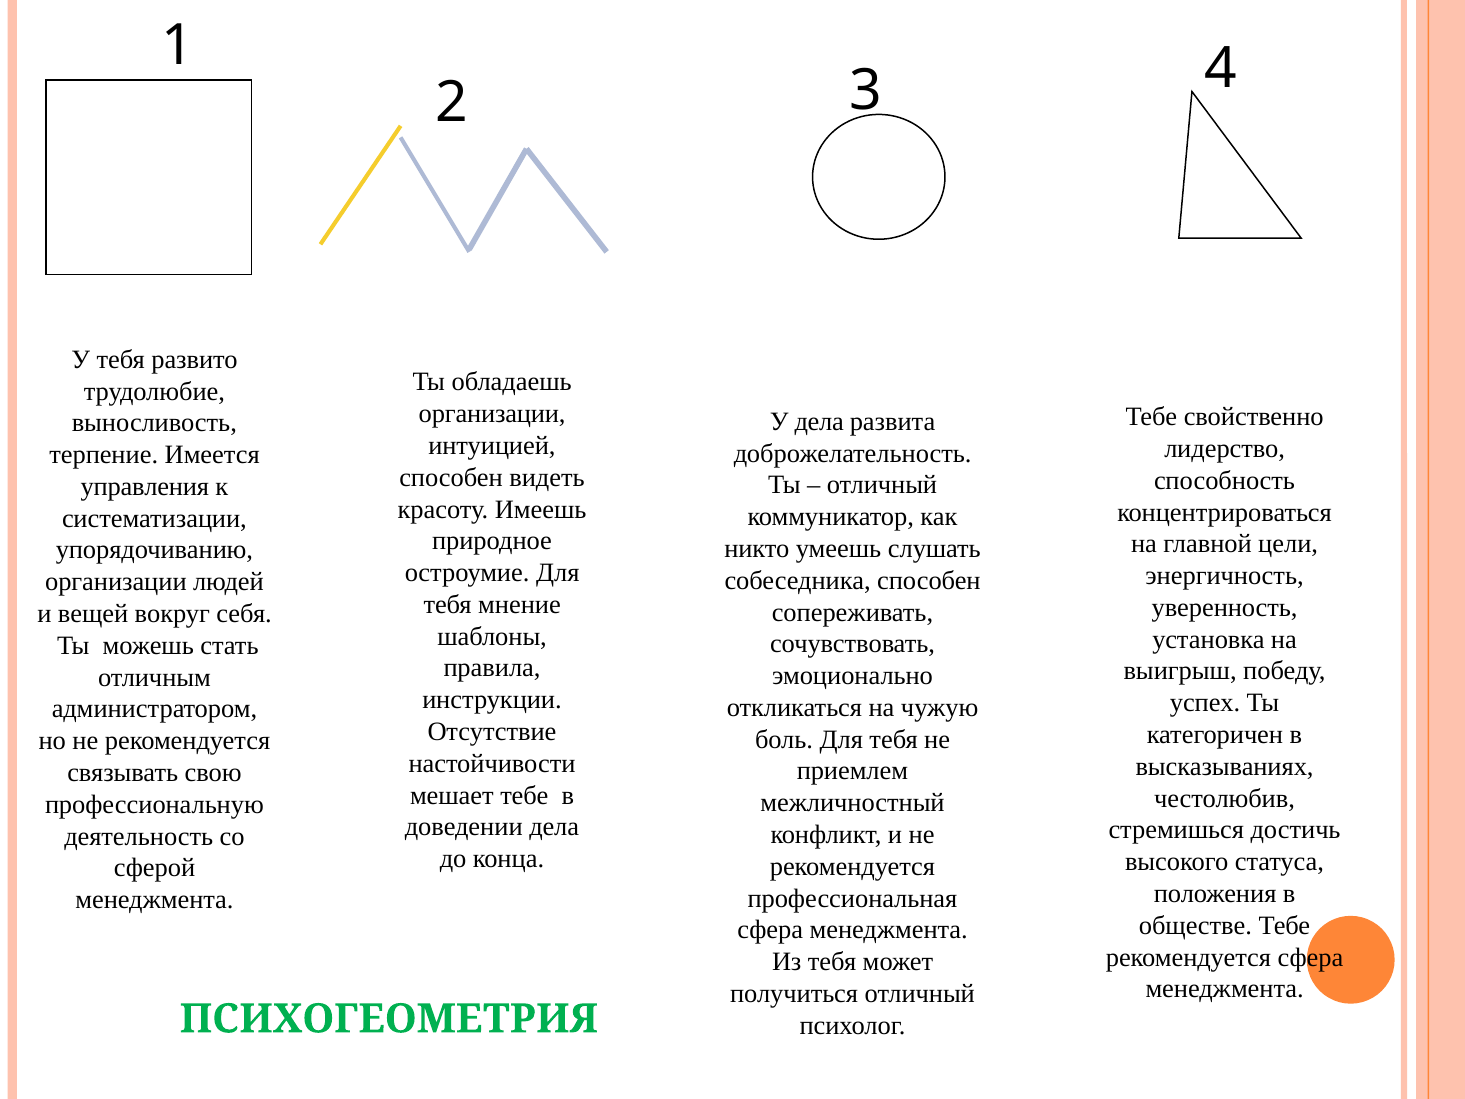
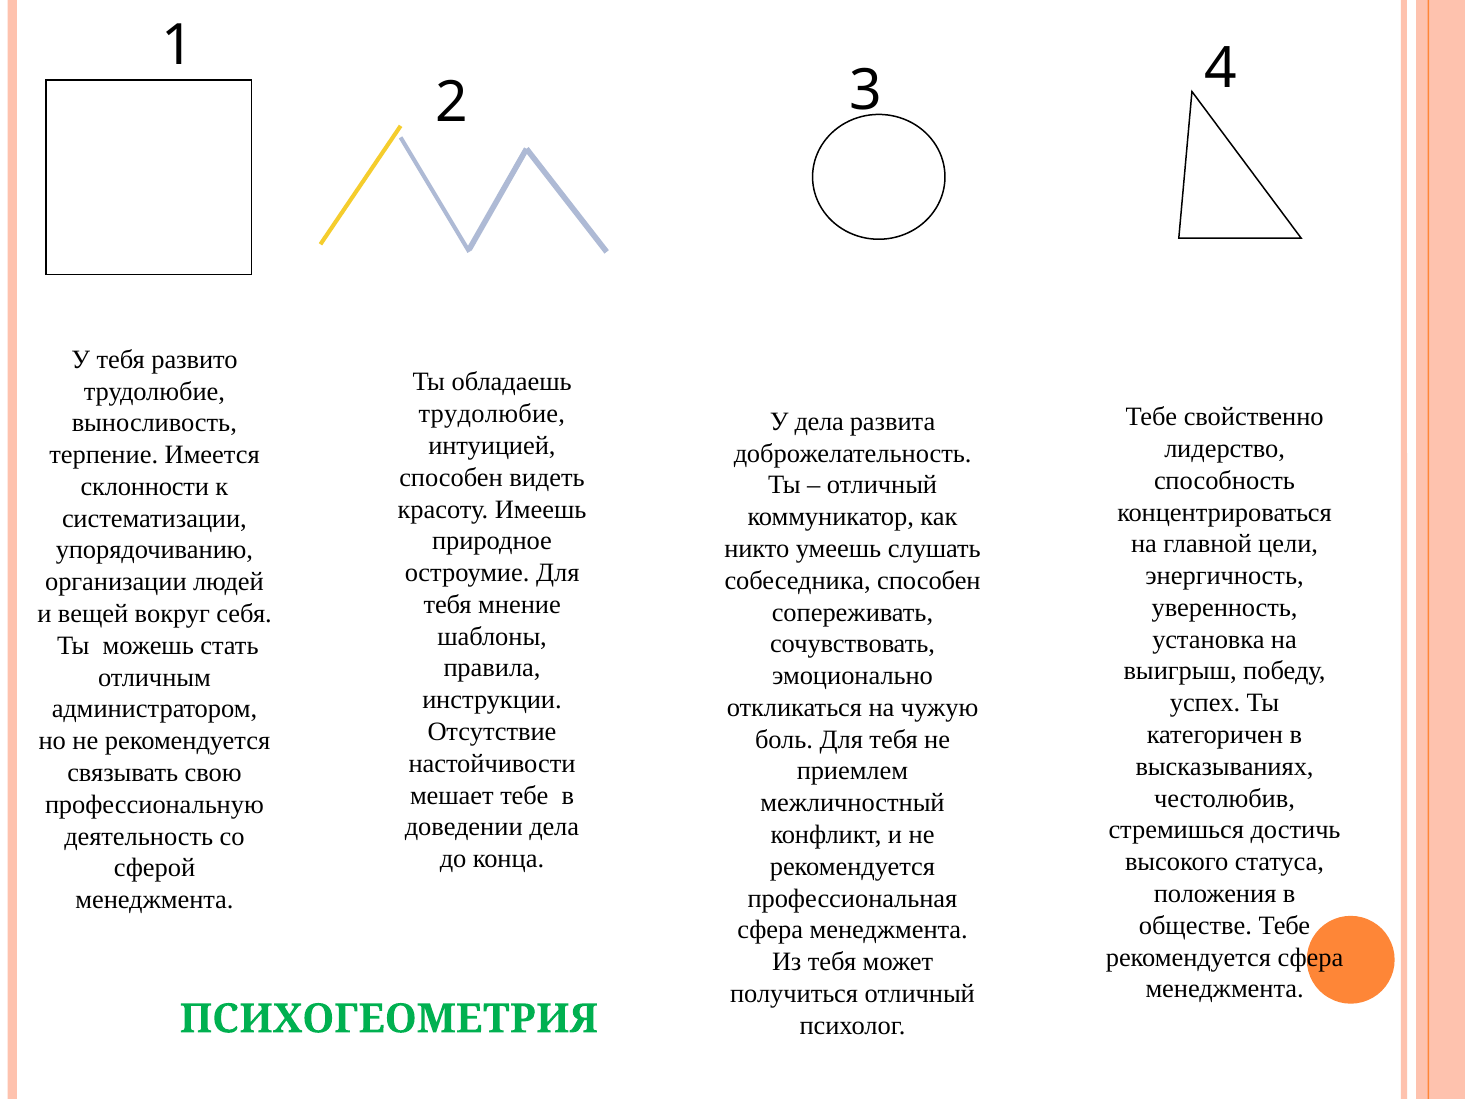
организации: организации -> трудолюбие (492, 414)
управления: управления -> склонности (145, 487)
